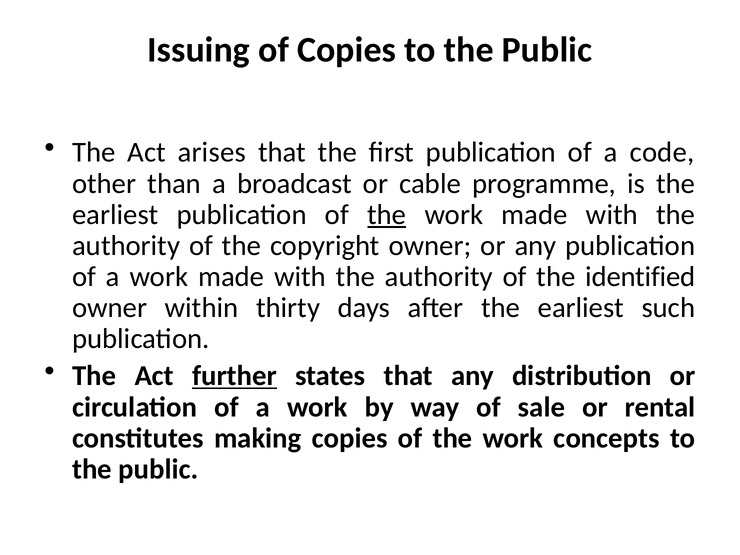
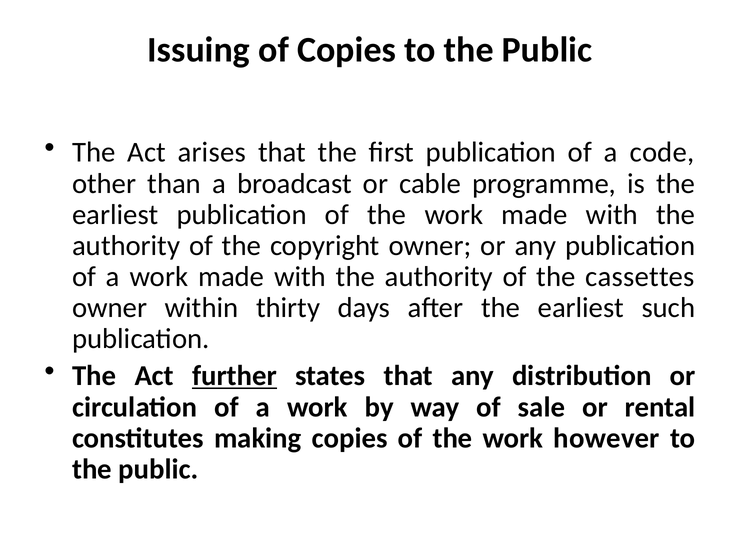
the underline: present -> none (387, 215)
identified: identified -> cassettes (640, 277)
concepts: concepts -> however (607, 438)
